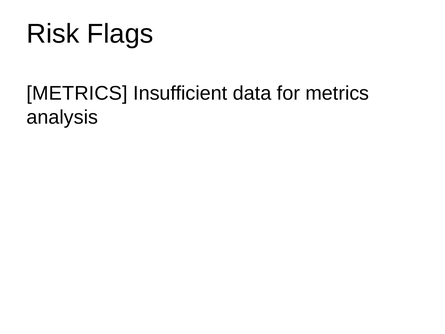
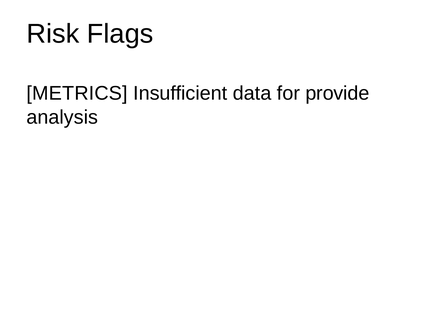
for metrics: metrics -> provide (337, 93)
